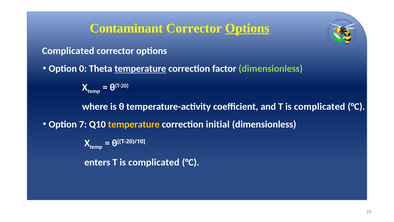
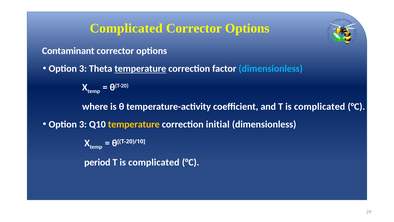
Contaminant: Contaminant -> Complicated (126, 28)
Options underline: present -> none (247, 28)
Complicated: Complicated -> Contaminant (68, 51)
0: 0 -> 3 (83, 69)
dimensionless colour: light green -> light blue (271, 69)
7: 7 -> 3 (83, 124)
enters: enters -> period (97, 162)
